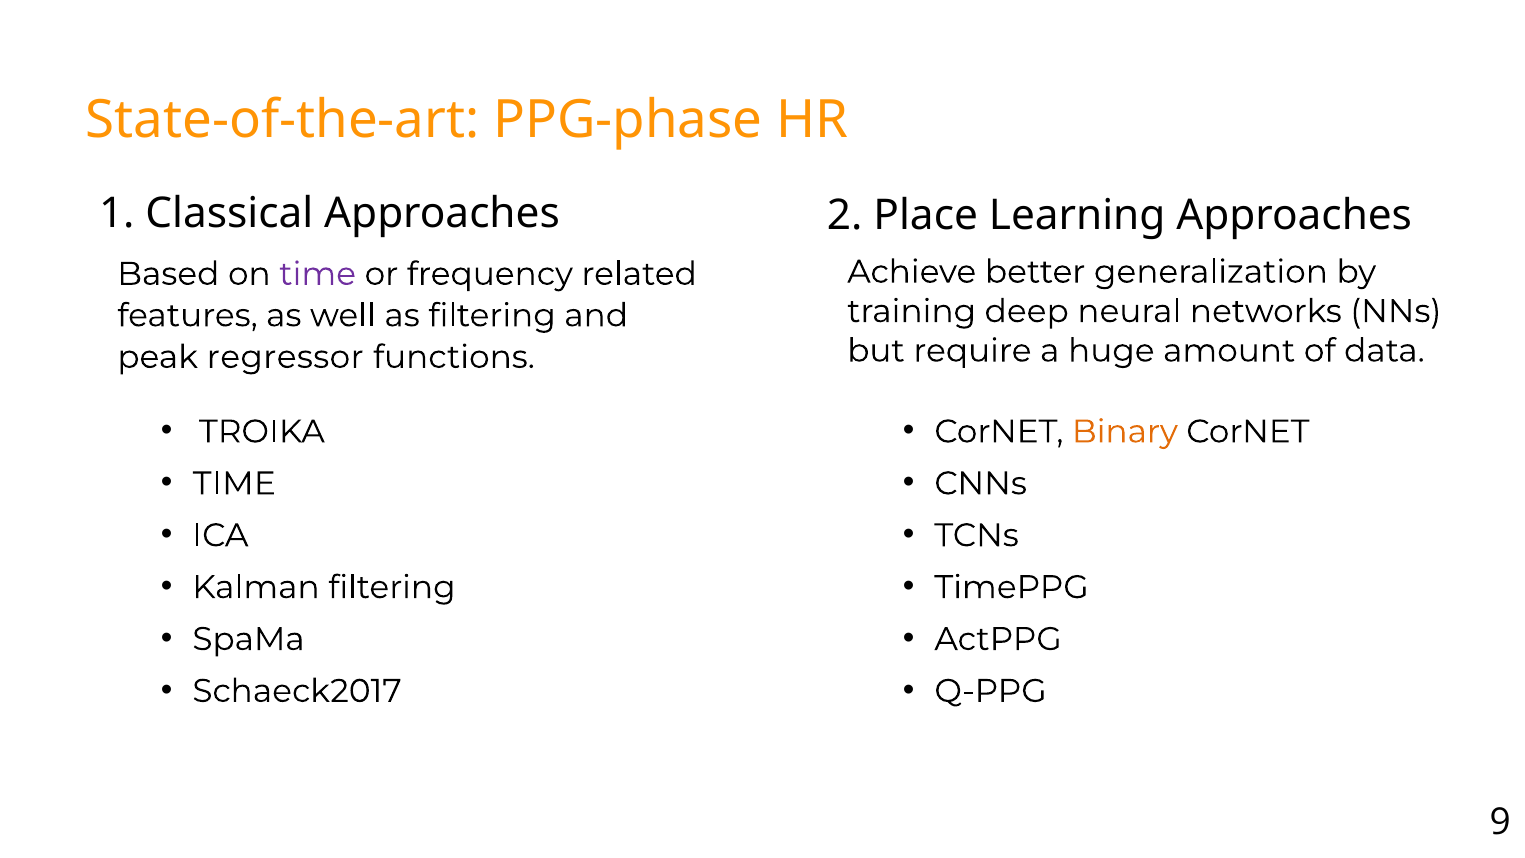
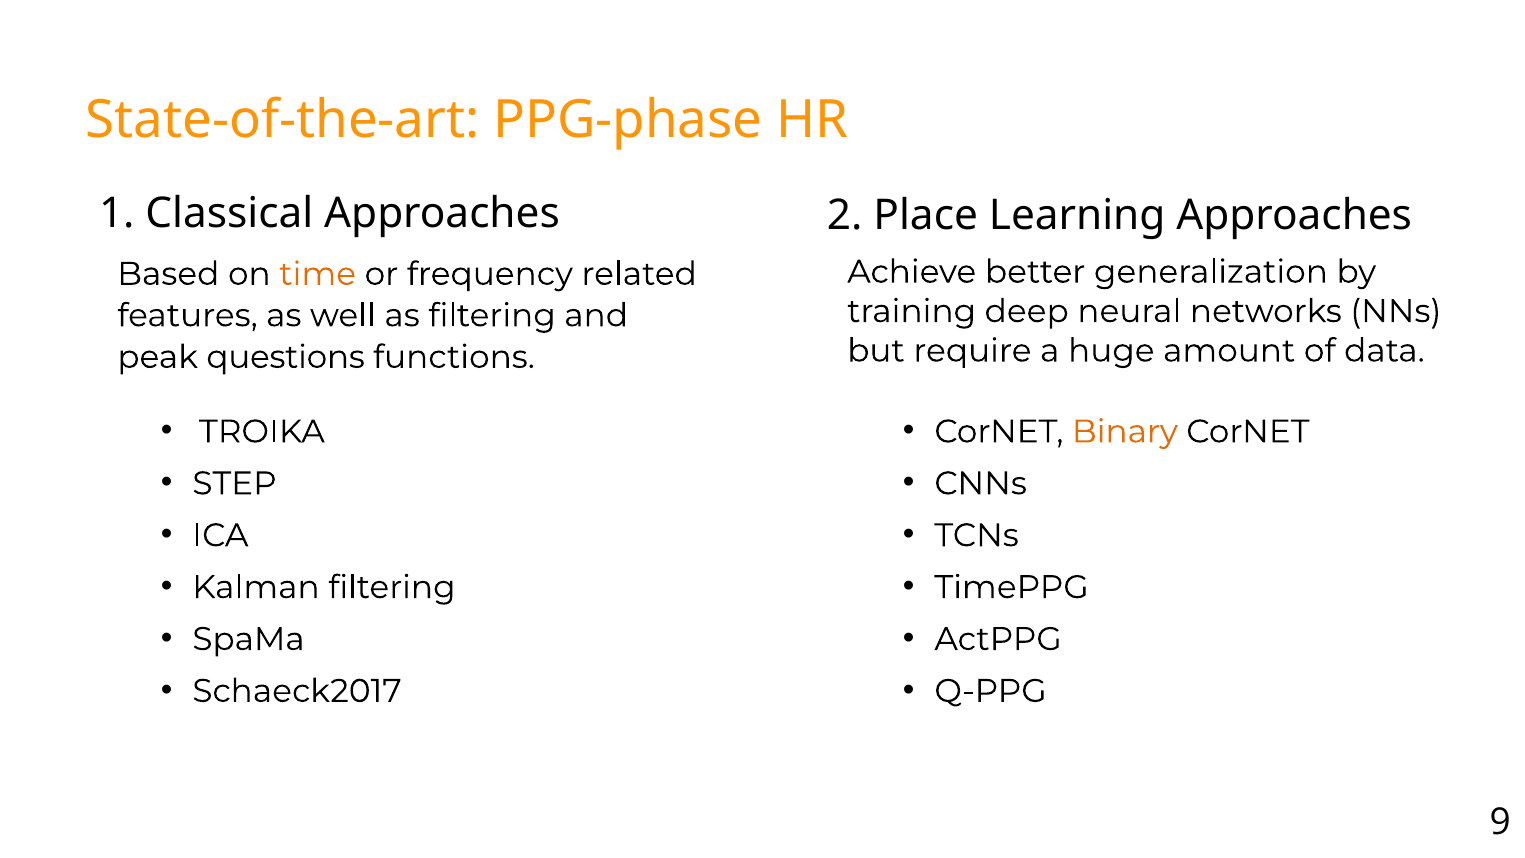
time colour: purple -> orange (318, 274)
regressor: regressor -> questions (286, 357)
TIME: TIME -> STEP (235, 483)
